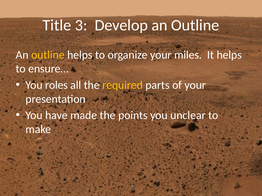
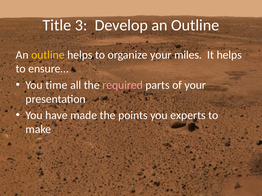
roles: roles -> time (56, 85)
required colour: yellow -> pink (123, 85)
unclear: unclear -> experts (188, 116)
